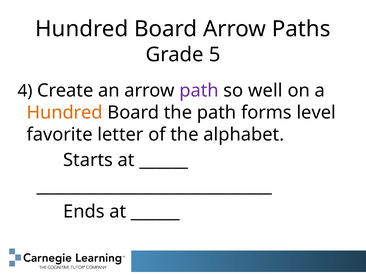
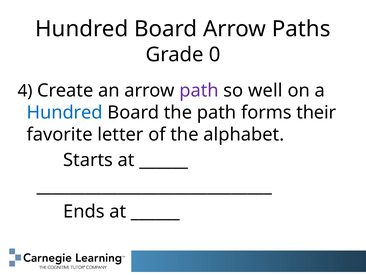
5: 5 -> 0 (215, 54)
Hundred colour: orange -> blue (65, 112)
level: level -> their (316, 112)
